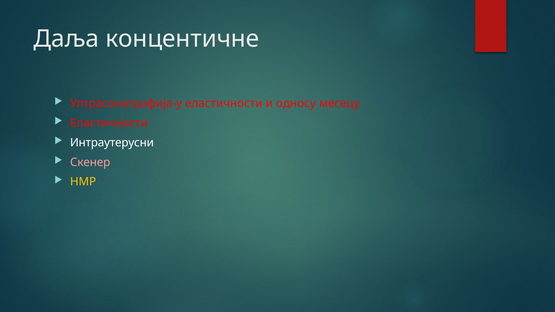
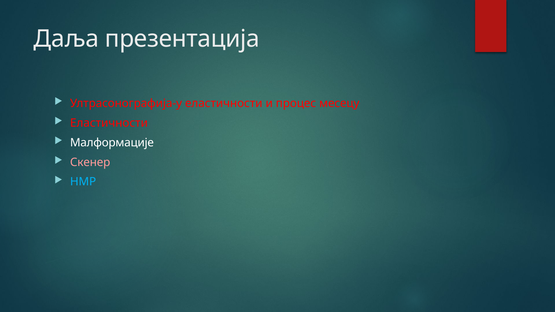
концентичне: концентичне -> презентација (182, 39)
односу: односу -> процес (296, 103)
Интраутерусни: Интраутерусни -> Малформације (112, 143)
НМР colour: yellow -> light blue (83, 182)
